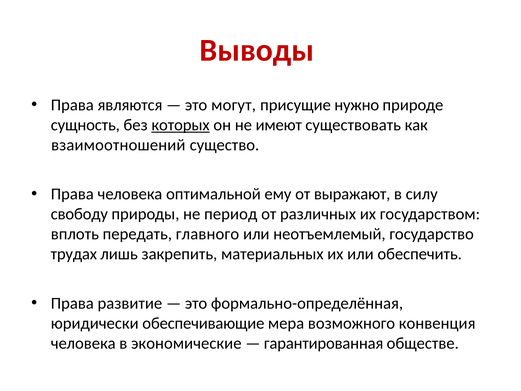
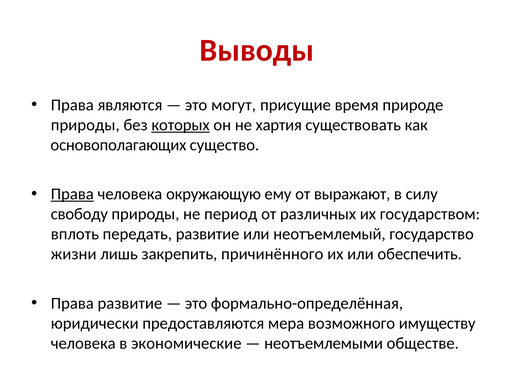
нужно: нужно -> время (357, 105)
сущность: сущность -> природы (85, 125)
имеют: имеют -> хартия (279, 125)
взаимоотношений: взаимоотношений -> основополагающих (118, 145)
Права underline: none -> present (72, 194)
оптимальной: оптимальной -> окружающую (214, 194)
передать главного: главного -> развитие (208, 234)
трудах: трудах -> жизни (74, 254)
материальных: материальных -> причинённого (272, 254)
обеспечивающие: обеспечивающие -> предоставляются (203, 323)
конвенция: конвенция -> имуществу (437, 323)
гарантированная: гарантированная -> неотъемлемыми (324, 343)
